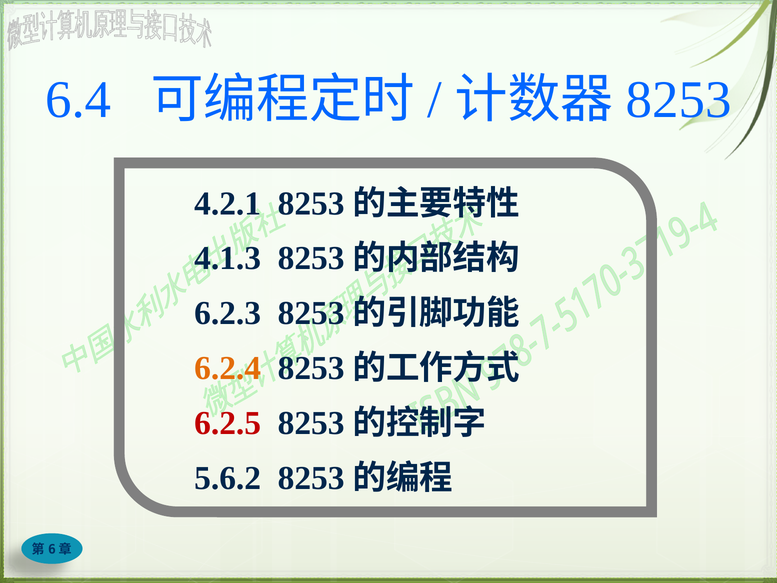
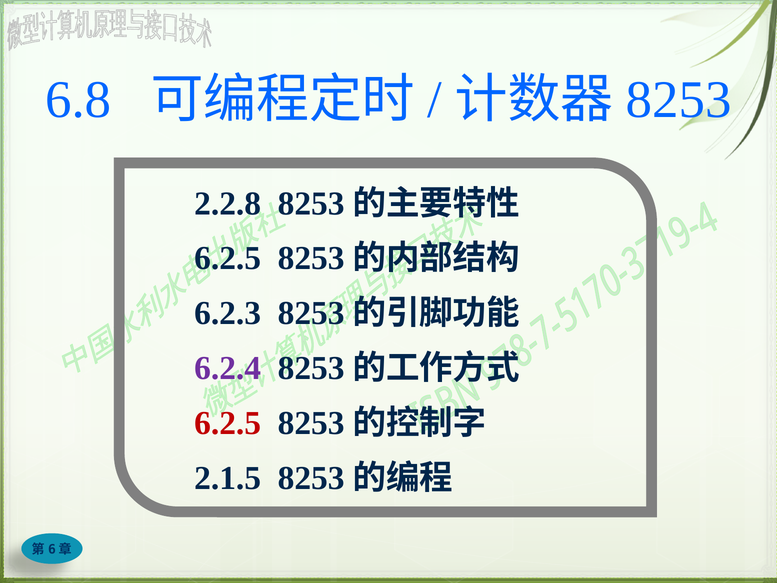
6.4: 6.4 -> 6.8 (78, 100)
4.2.1: 4.2.1 -> 2.2.8 (228, 203)
4.1.3: 4.1.3 -> 6.2.5 (228, 258)
6.2.4 colour: orange -> purple (228, 368)
5.6.2: 5.6.2 -> 2.1.5 (228, 478)
